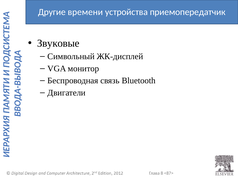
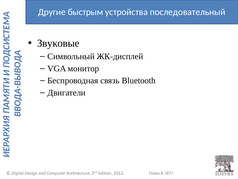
времени: времени -> быстрым (85, 12)
приемопередатчик: приемопередатчик -> последовательный (188, 12)
